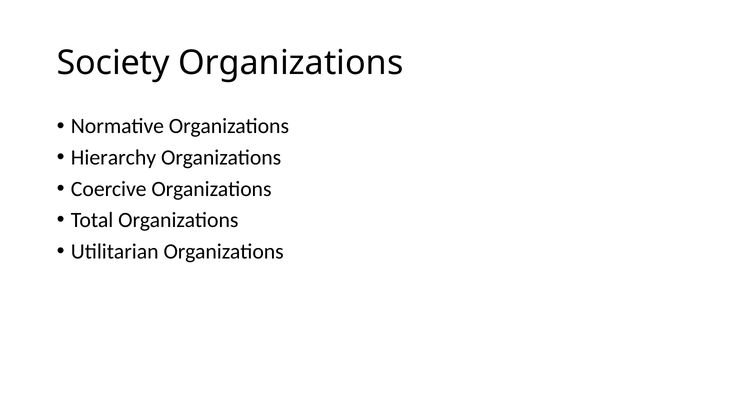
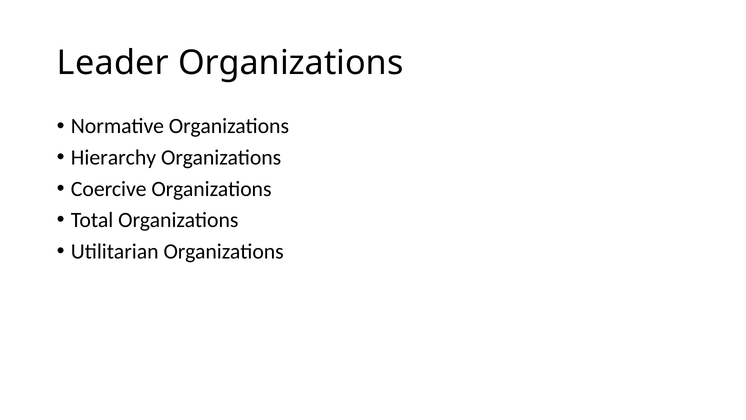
Society: Society -> Leader (113, 63)
